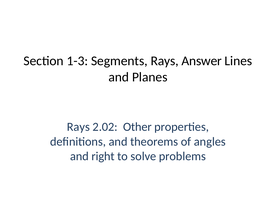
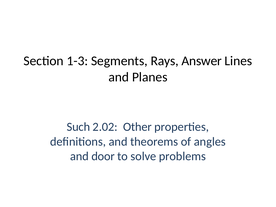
Rays: Rays -> Such (78, 127)
right: right -> door (103, 156)
